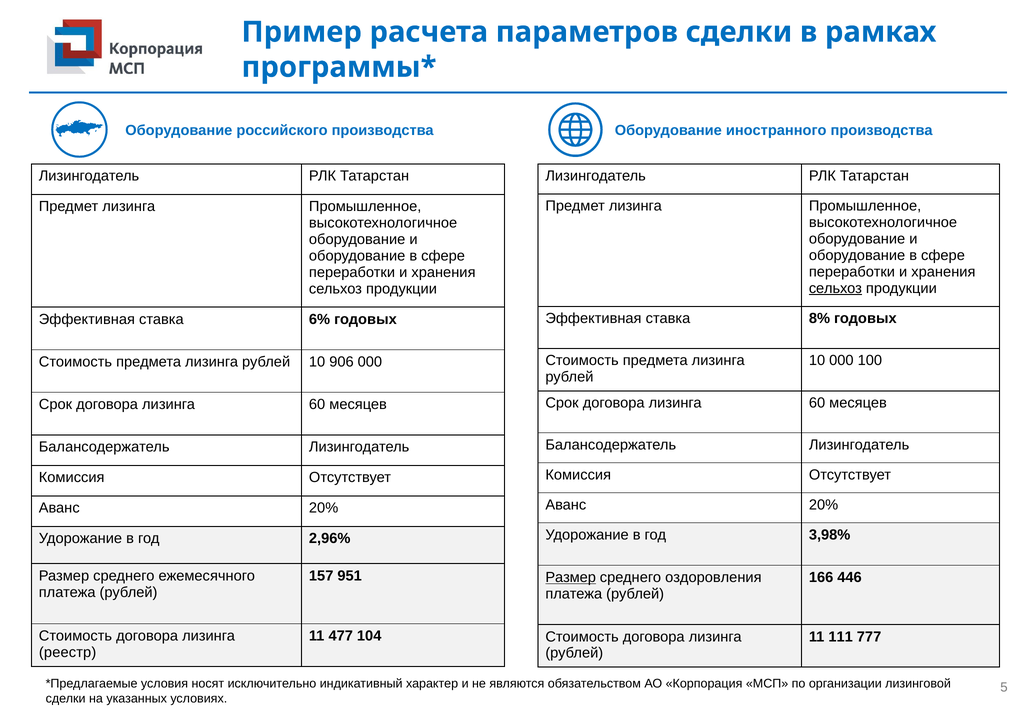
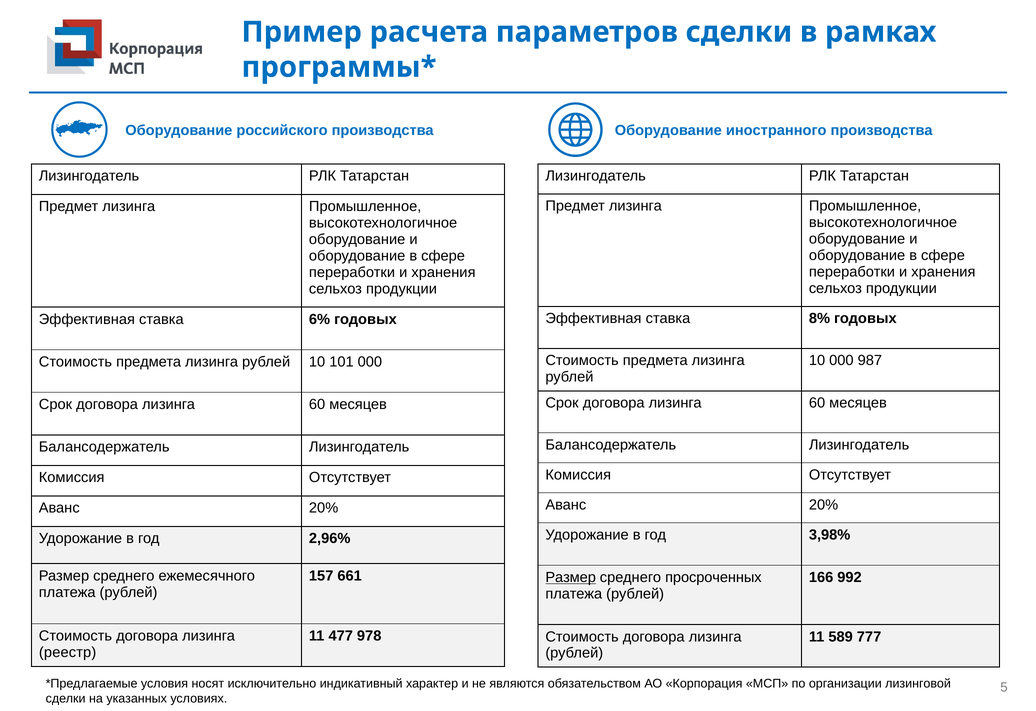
сельхоз underline: present -> none (835, 288)
100: 100 -> 987 (870, 360)
906: 906 -> 101 (341, 362)
951: 951 -> 661 (350, 575)
оздоровления: оздоровления -> просроченных (713, 577)
446: 446 -> 992 (850, 577)
104: 104 -> 978 (369, 636)
111: 111 -> 589 (841, 636)
